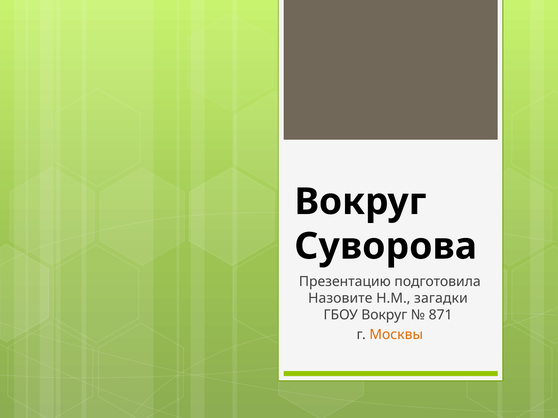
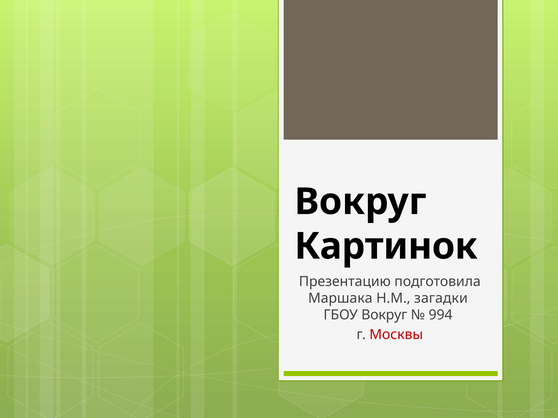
Суворова: Суворова -> Картинок (386, 247)
Назовите: Назовите -> Маршака (340, 299)
871: 871 -> 994 (441, 315)
Москвы colour: orange -> red (396, 335)
